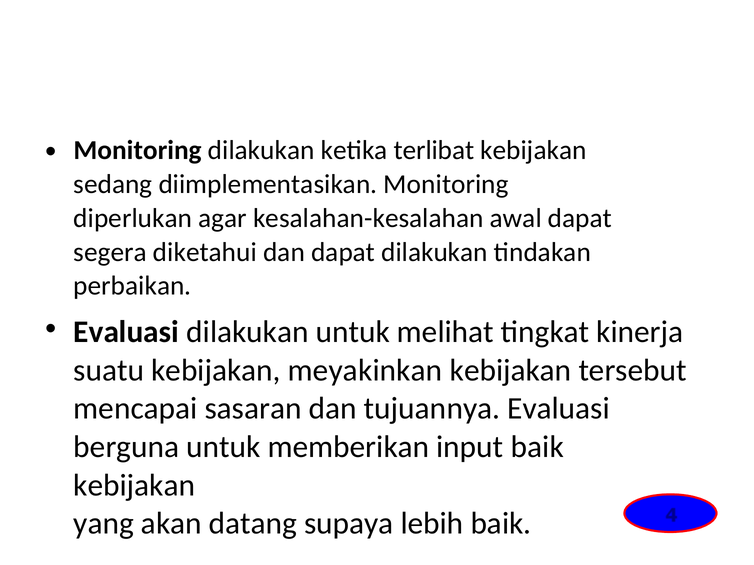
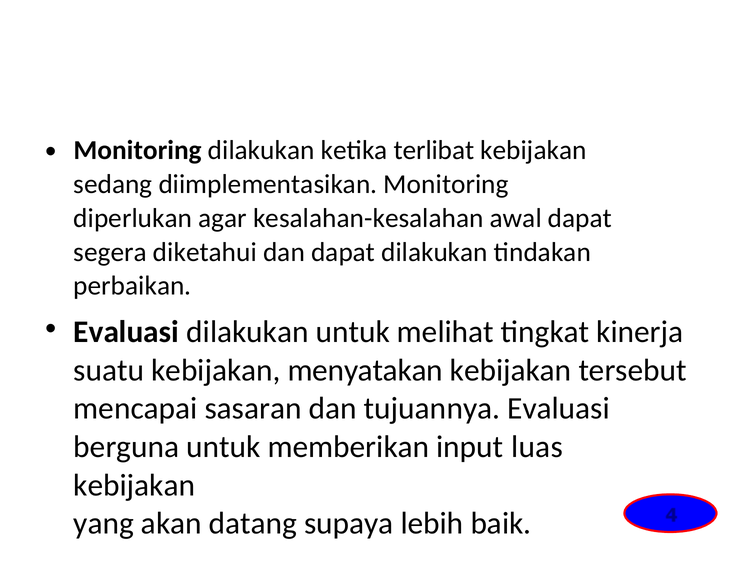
meyakinkan: meyakinkan -> menyatakan (365, 371)
input baik: baik -> luas (537, 447)
